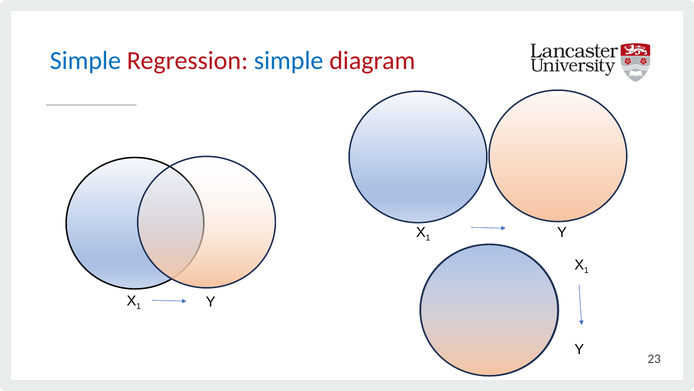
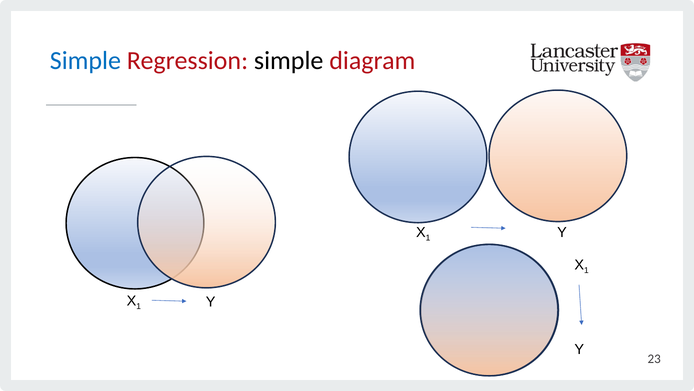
simple colour: blue -> black (289, 61)
